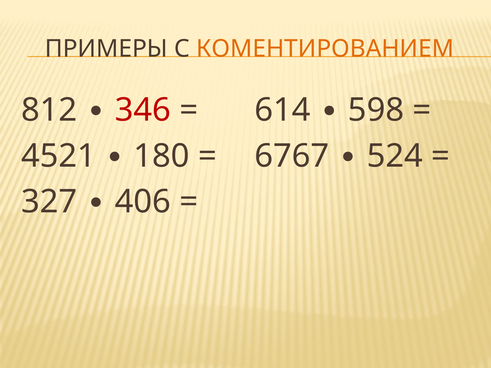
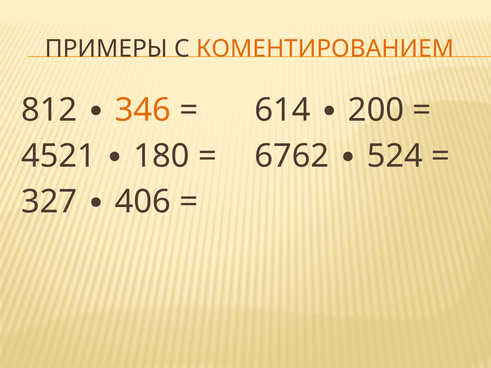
346 colour: red -> orange (143, 110)
598: 598 -> 200 (376, 110)
6767: 6767 -> 6762 (292, 156)
